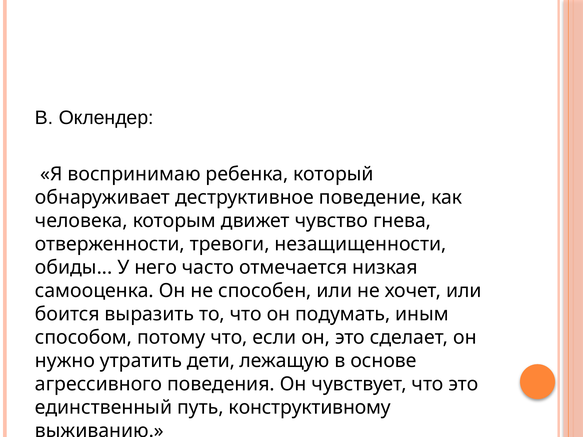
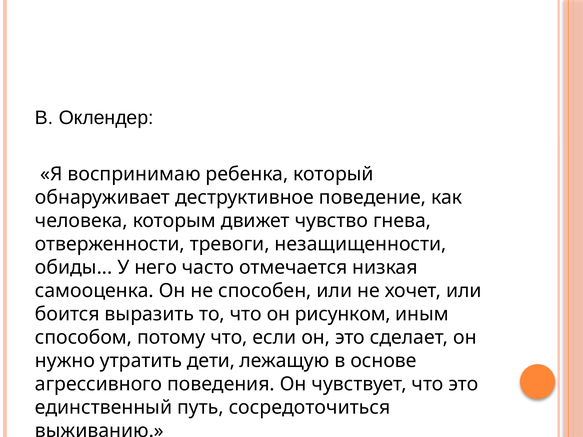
подумать: подумать -> рисунком (343, 314)
конструктивному: конструктивному -> сосредоточиться (310, 408)
